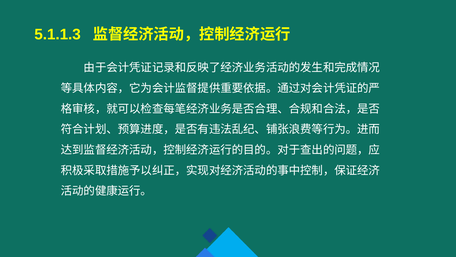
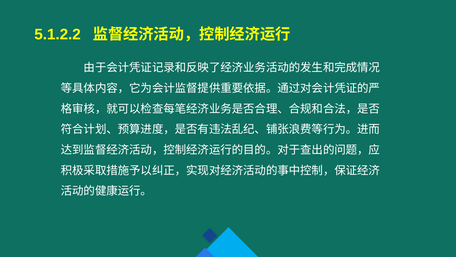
5.1.1.3: 5.1.1.3 -> 5.1.2.2 (58, 34)
